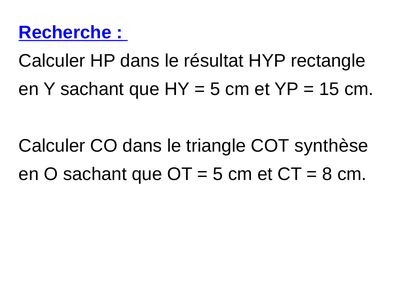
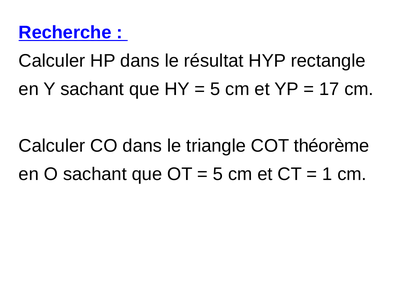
15: 15 -> 17 (329, 89)
synthèse: synthèse -> théorème (332, 146)
8: 8 -> 1 (327, 174)
